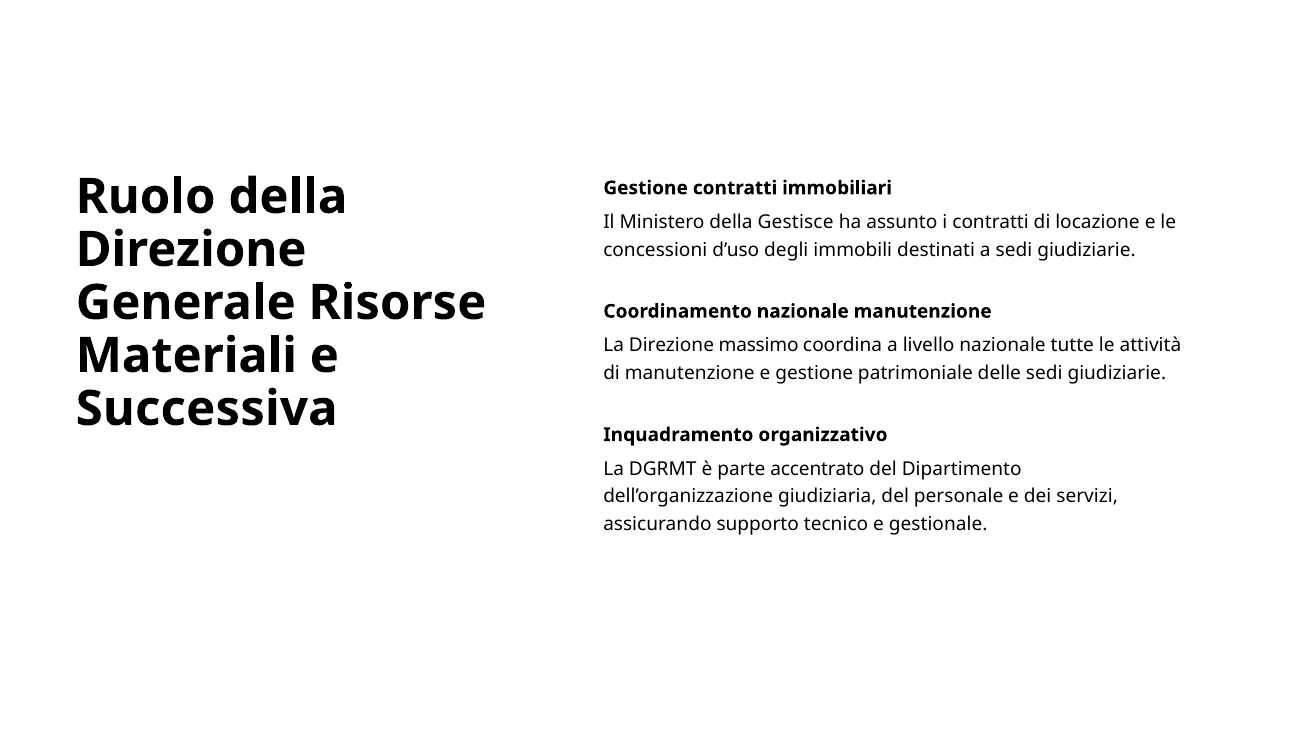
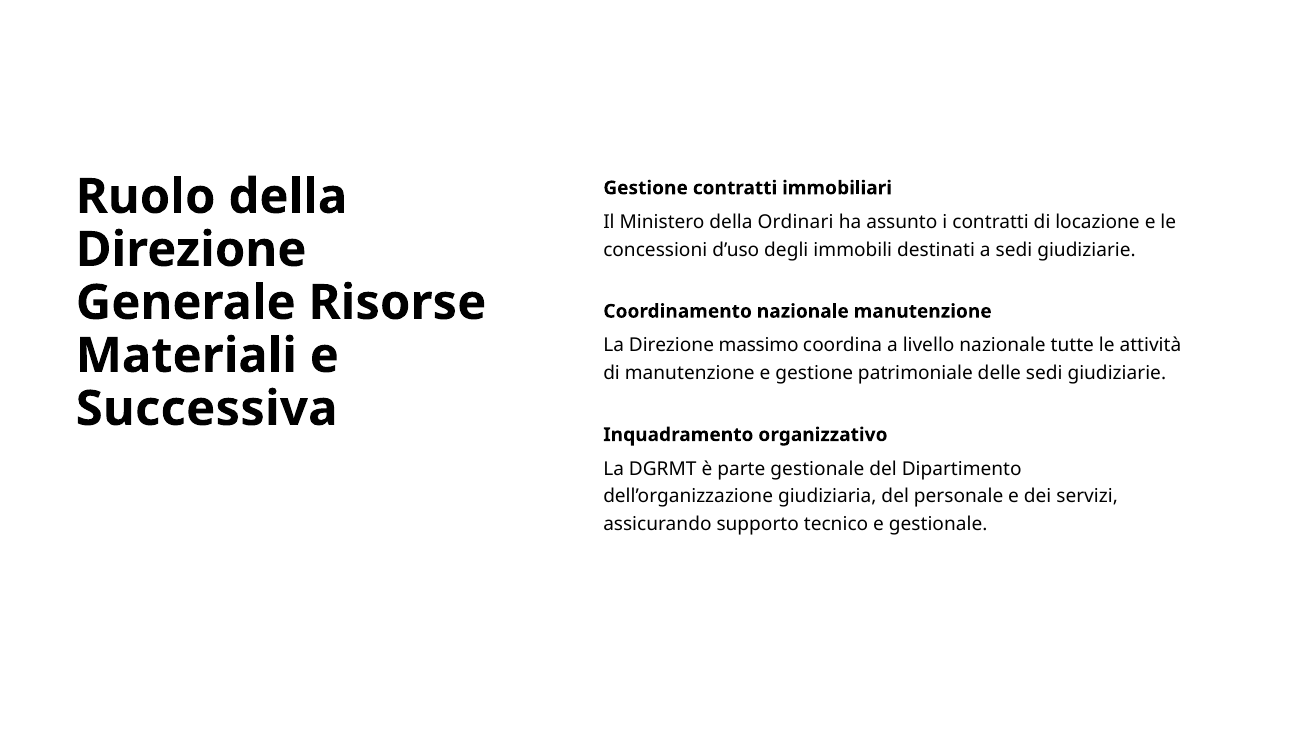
Gestisce: Gestisce -> Ordinari (796, 222)
parte accentrato: accentrato -> gestionale (817, 469)
